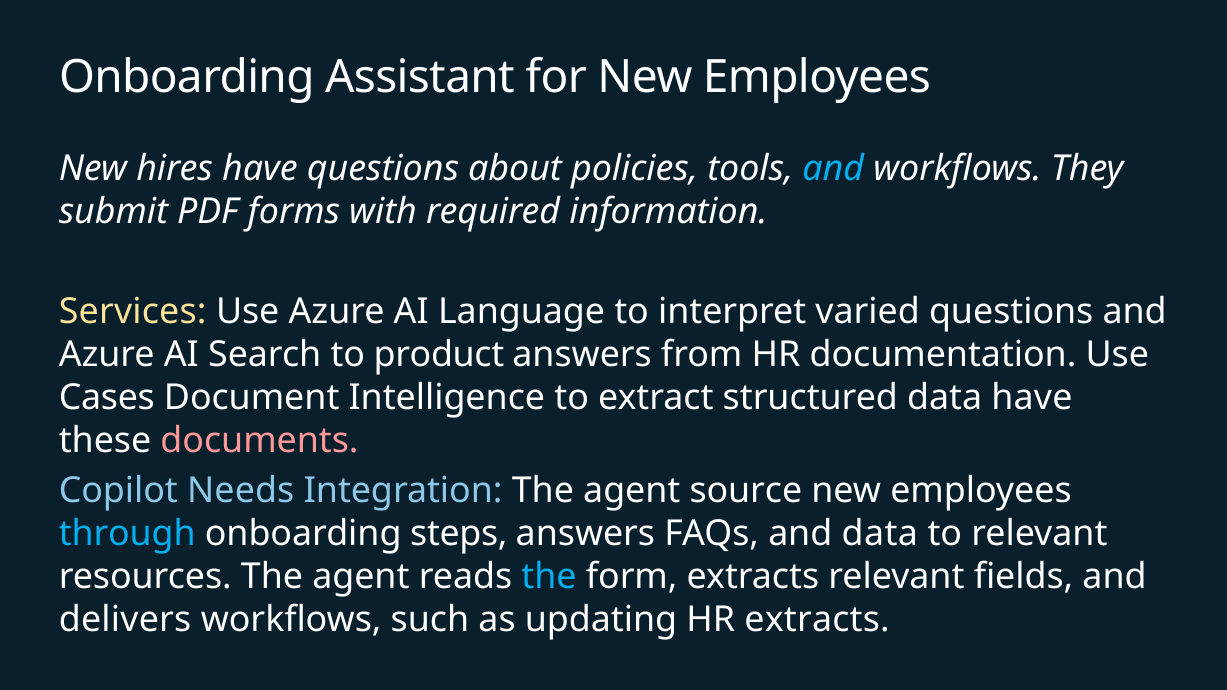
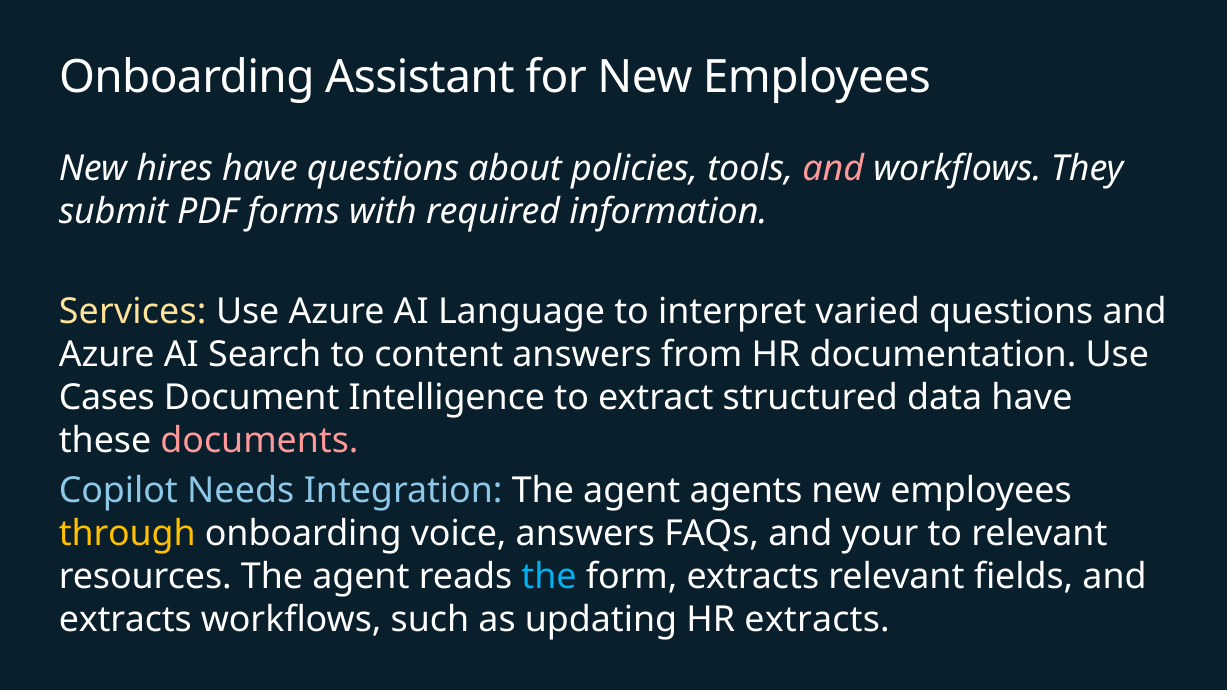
and colour: light blue -> pink (833, 168)
product: product -> content (439, 355)
source: source -> agents (746, 491)
through colour: light blue -> yellow (127, 534)
steps: steps -> voice (459, 534)
and data: data -> your (880, 534)
delivers: delivers -> extracts (125, 620)
